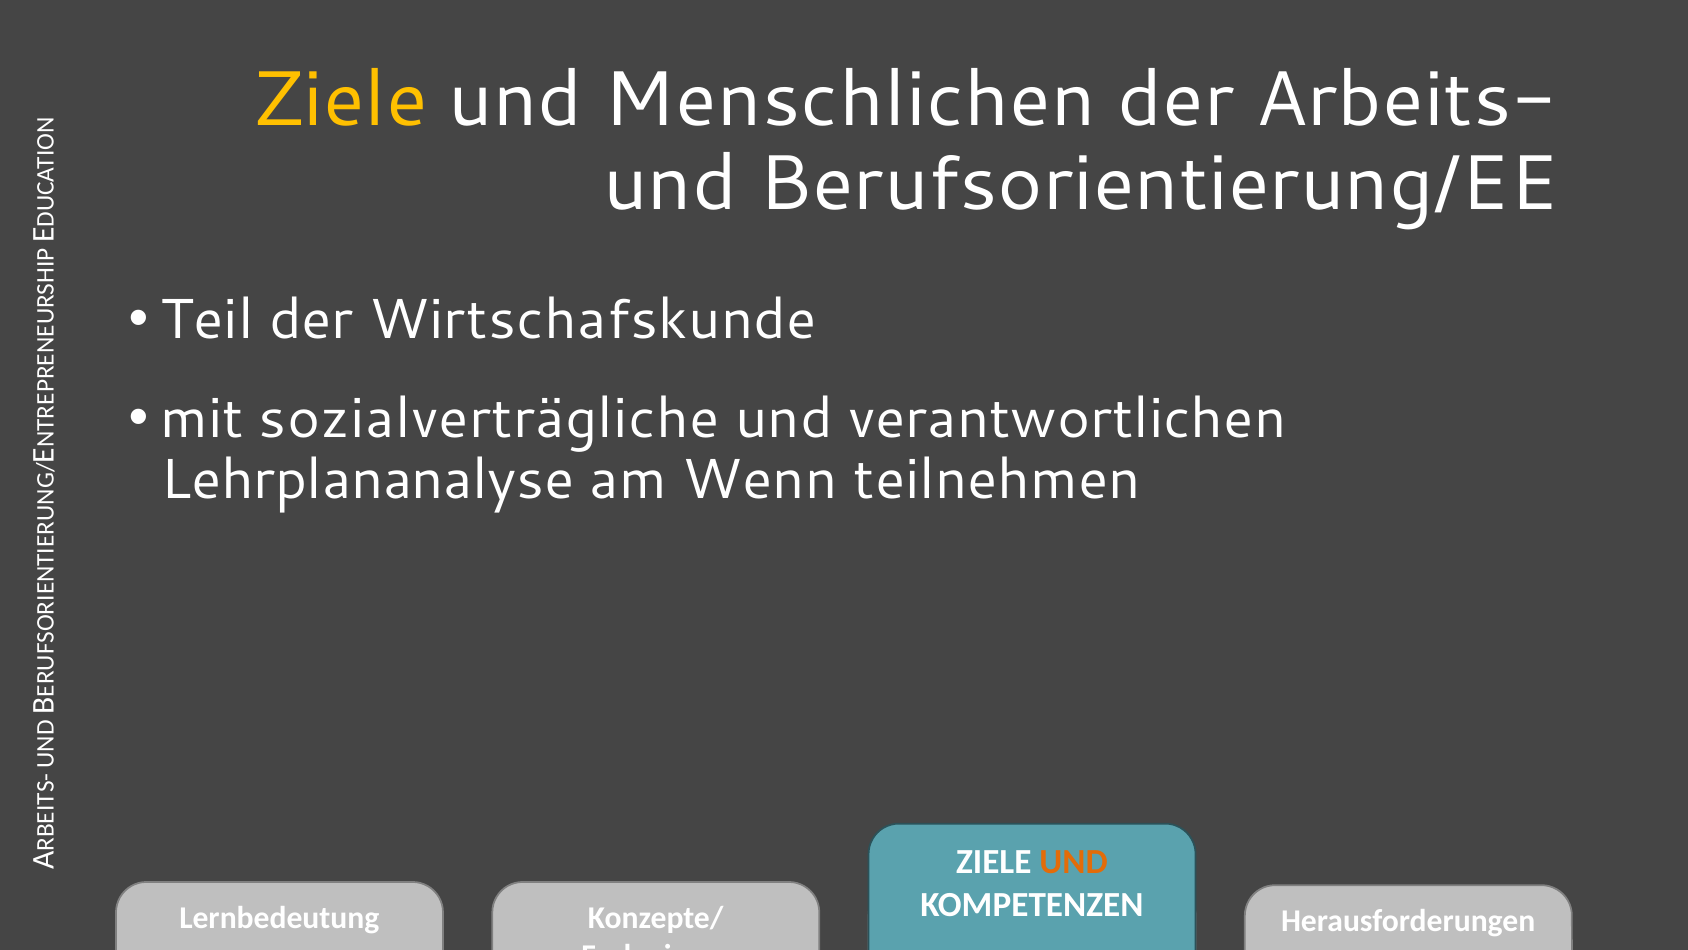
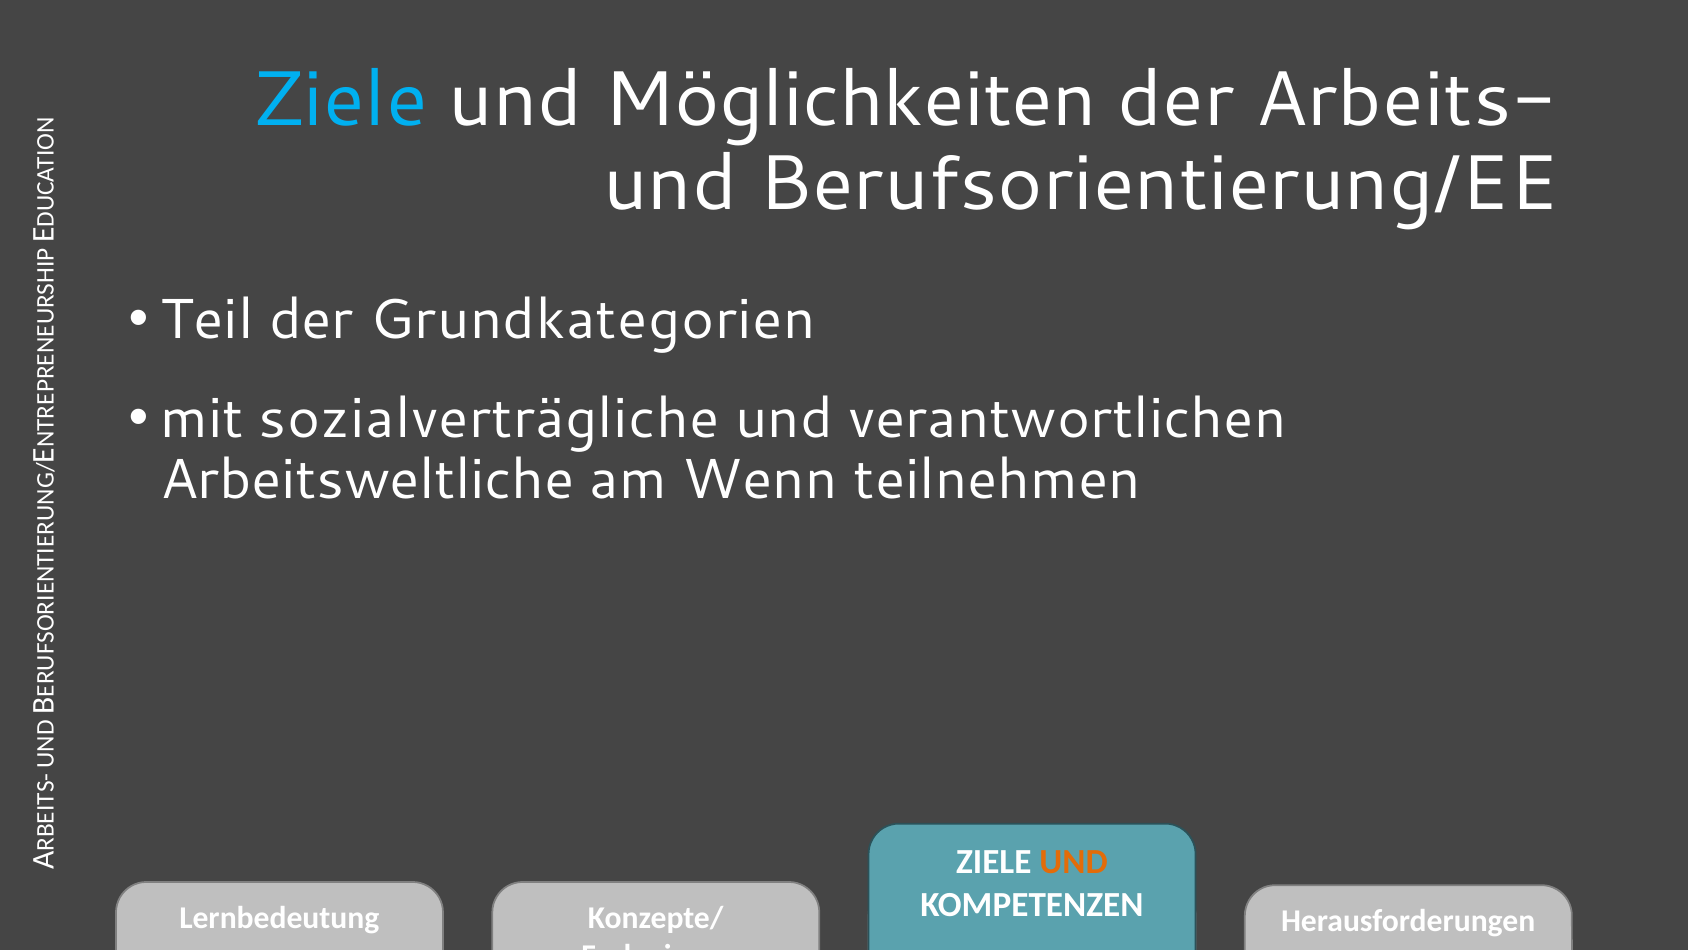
Ziele colour: yellow -> light blue (340, 100)
Menschlichen: Menschlichen -> Möglichkeiten (851, 100)
Wirtschafskunde: Wirtschafskunde -> Grundkategorien (593, 319)
Lehrplananalyse: Lehrplananalyse -> Arbeitsweltliche (367, 480)
